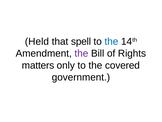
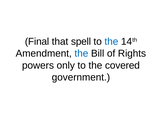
Held: Held -> Final (37, 41)
the colour: purple -> blue (81, 53)
matters: matters -> powers (38, 65)
